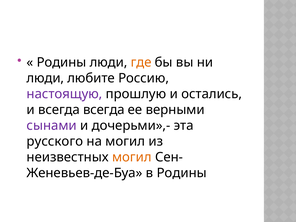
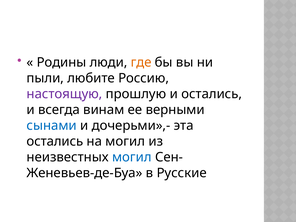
люди: люди -> пыли (45, 78)
всегда всегда: всегда -> винам (104, 110)
сынами colour: purple -> blue (52, 126)
русского: русского -> остались (55, 141)
могил colour: orange -> blue (132, 157)
в Родины: Родины -> Русские (182, 173)
